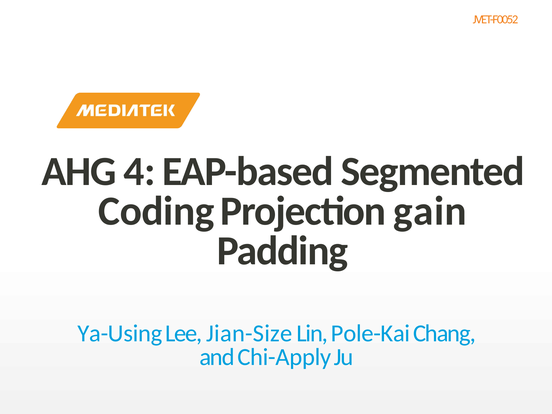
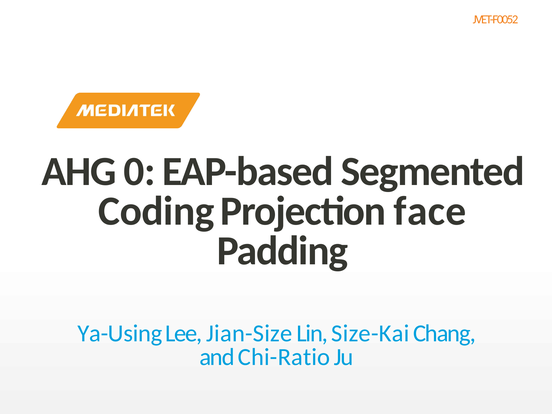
4: 4 -> 0 (140, 171)
gain: gain -> face (430, 211)
Pole-Kai: Pole-Kai -> Size-Kai (370, 334)
Chi-Apply: Chi-Apply -> Chi-Ratio (284, 357)
